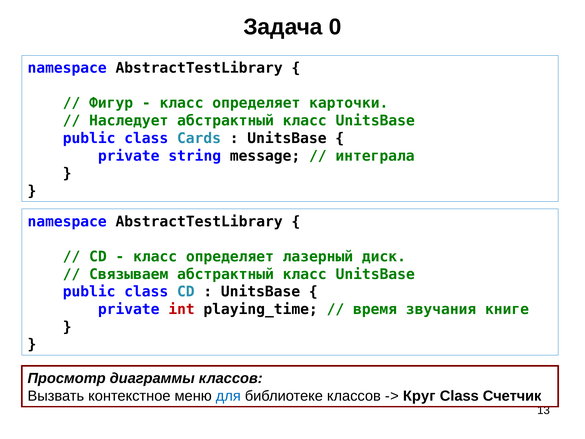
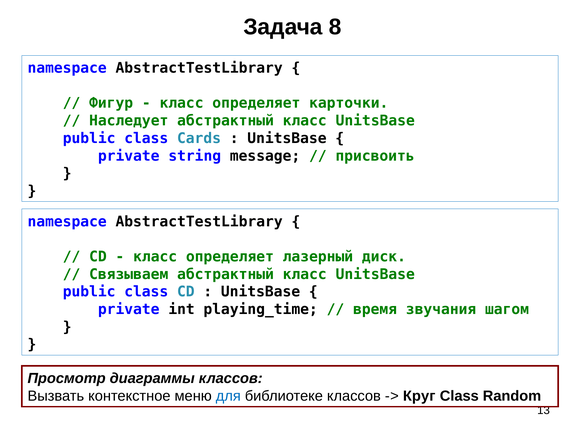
0: 0 -> 8 (335, 27)
интеграла: интеграла -> присвоить (375, 156)
int colour: red -> black (182, 309)
книге: книге -> шагом (507, 309)
Счетчик: Счетчик -> Random (512, 396)
